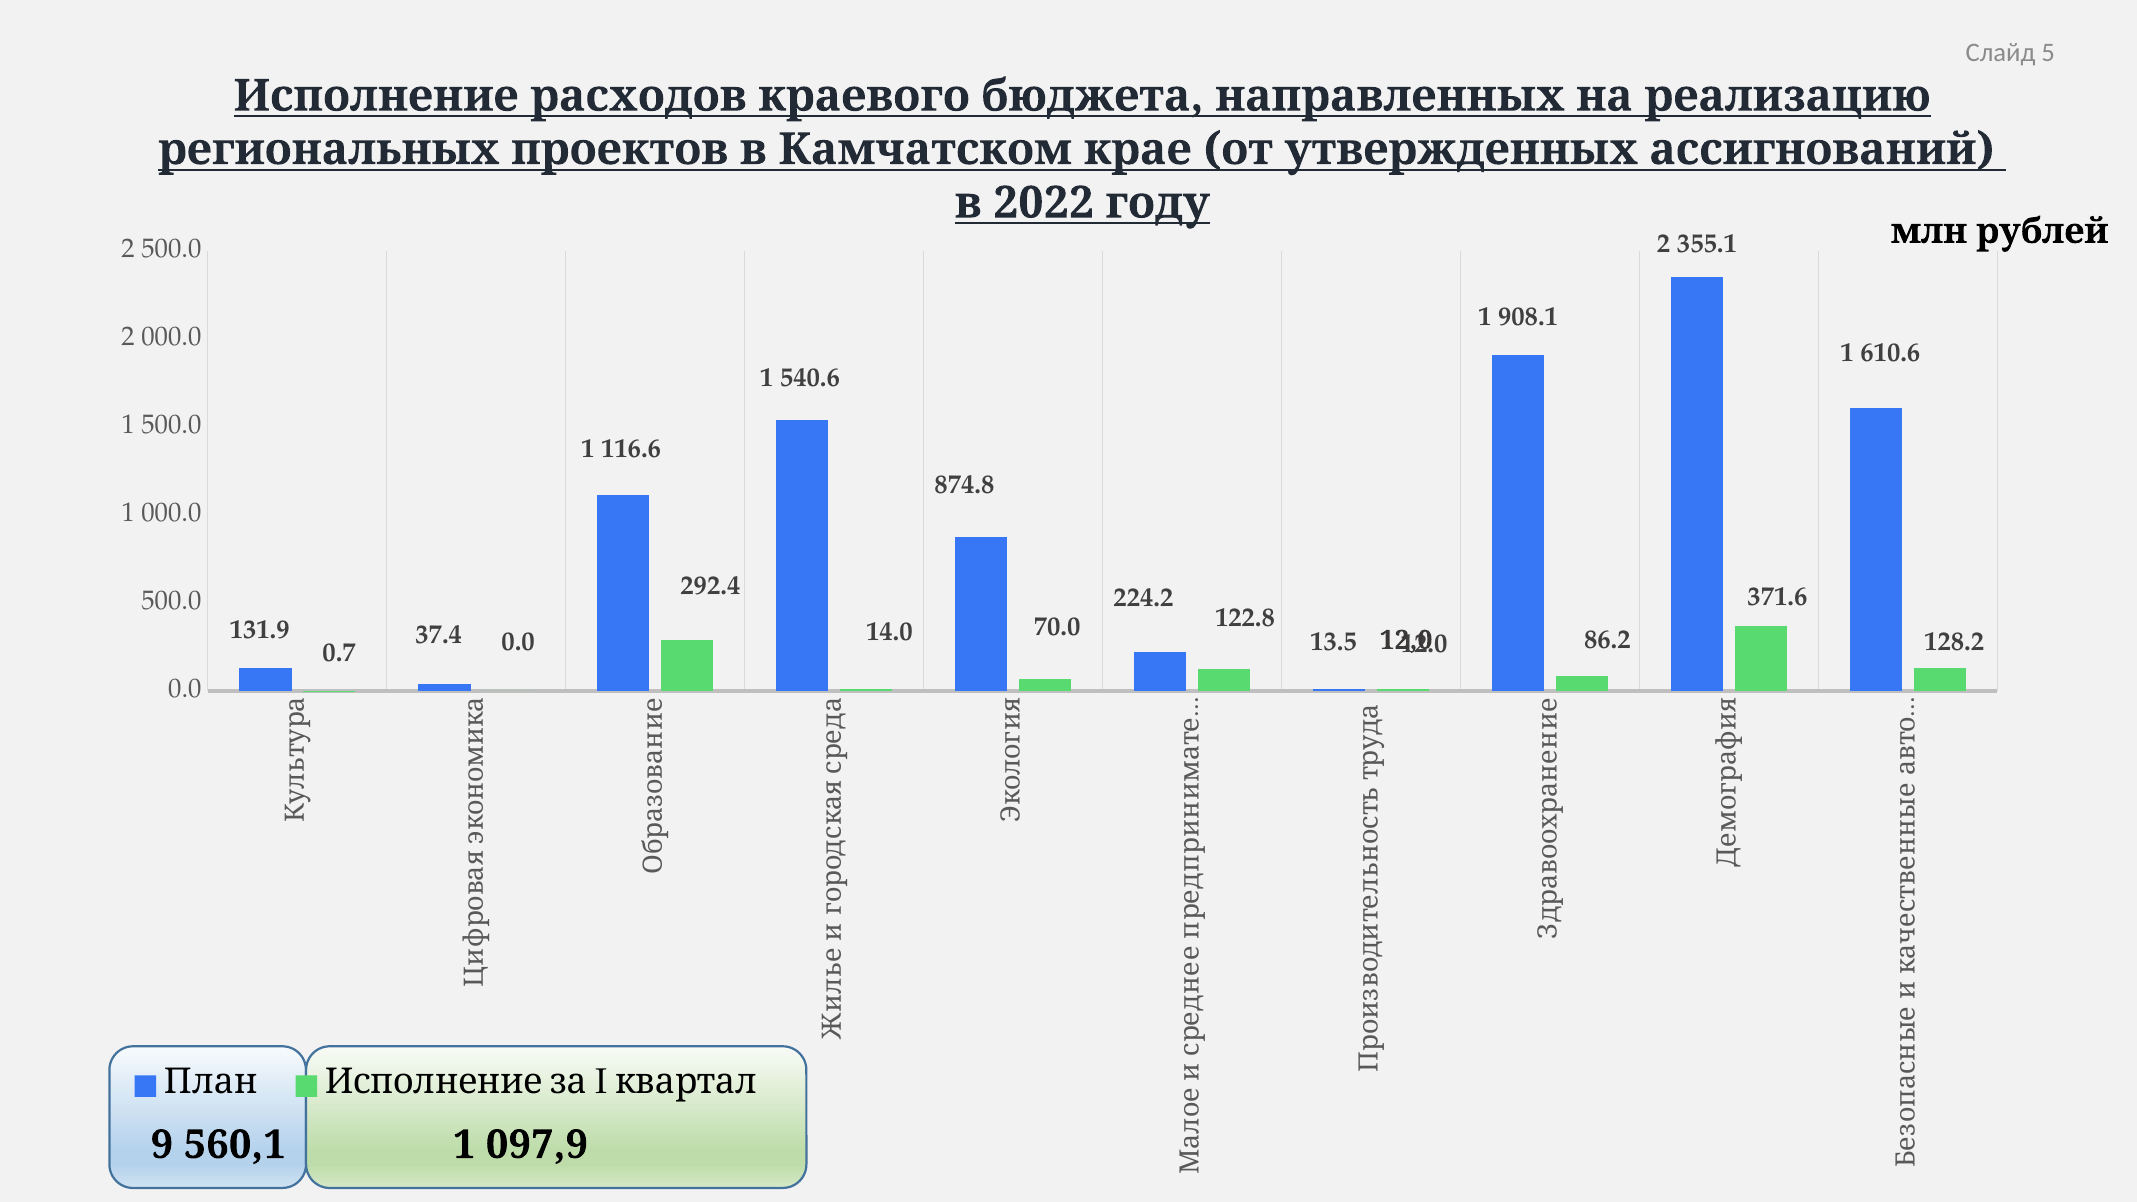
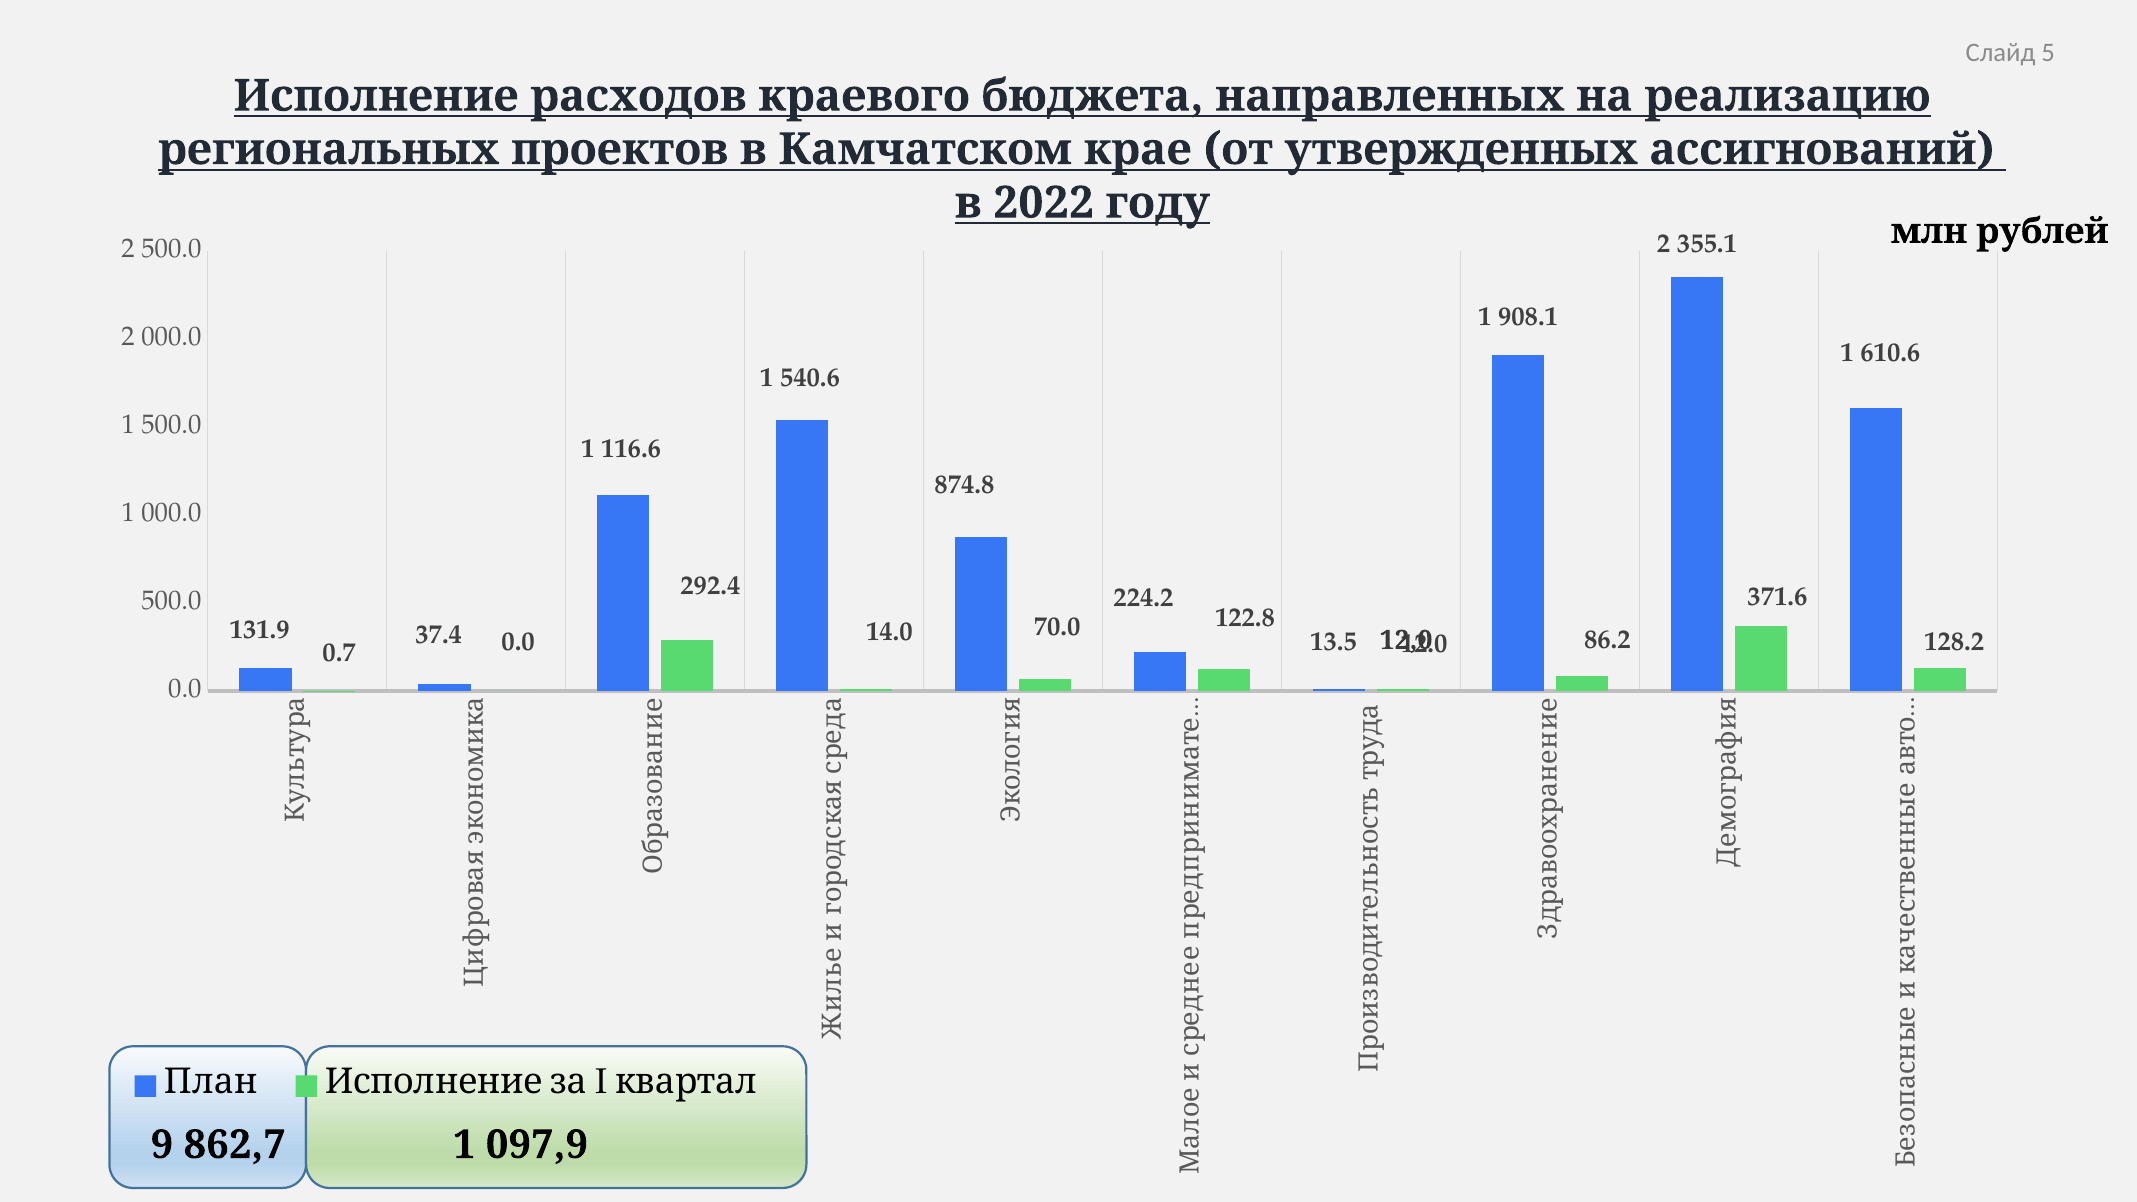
560,1: 560,1 -> 862,7 (235, 1145)
